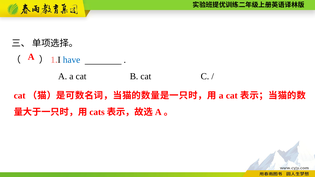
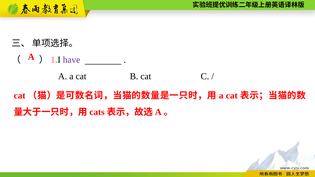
have colour: blue -> purple (72, 60)
